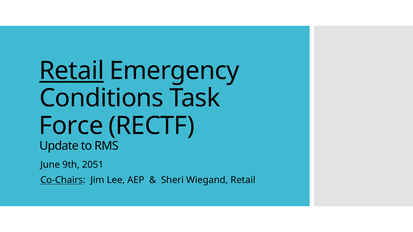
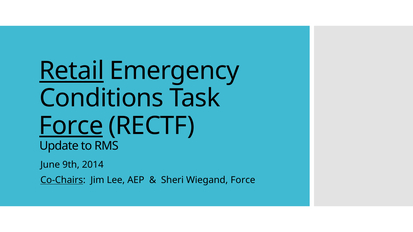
Force underline: none -> present (71, 126)
2051: 2051 -> 2014 (93, 165)
Wiegand Retail: Retail -> Force (243, 180)
